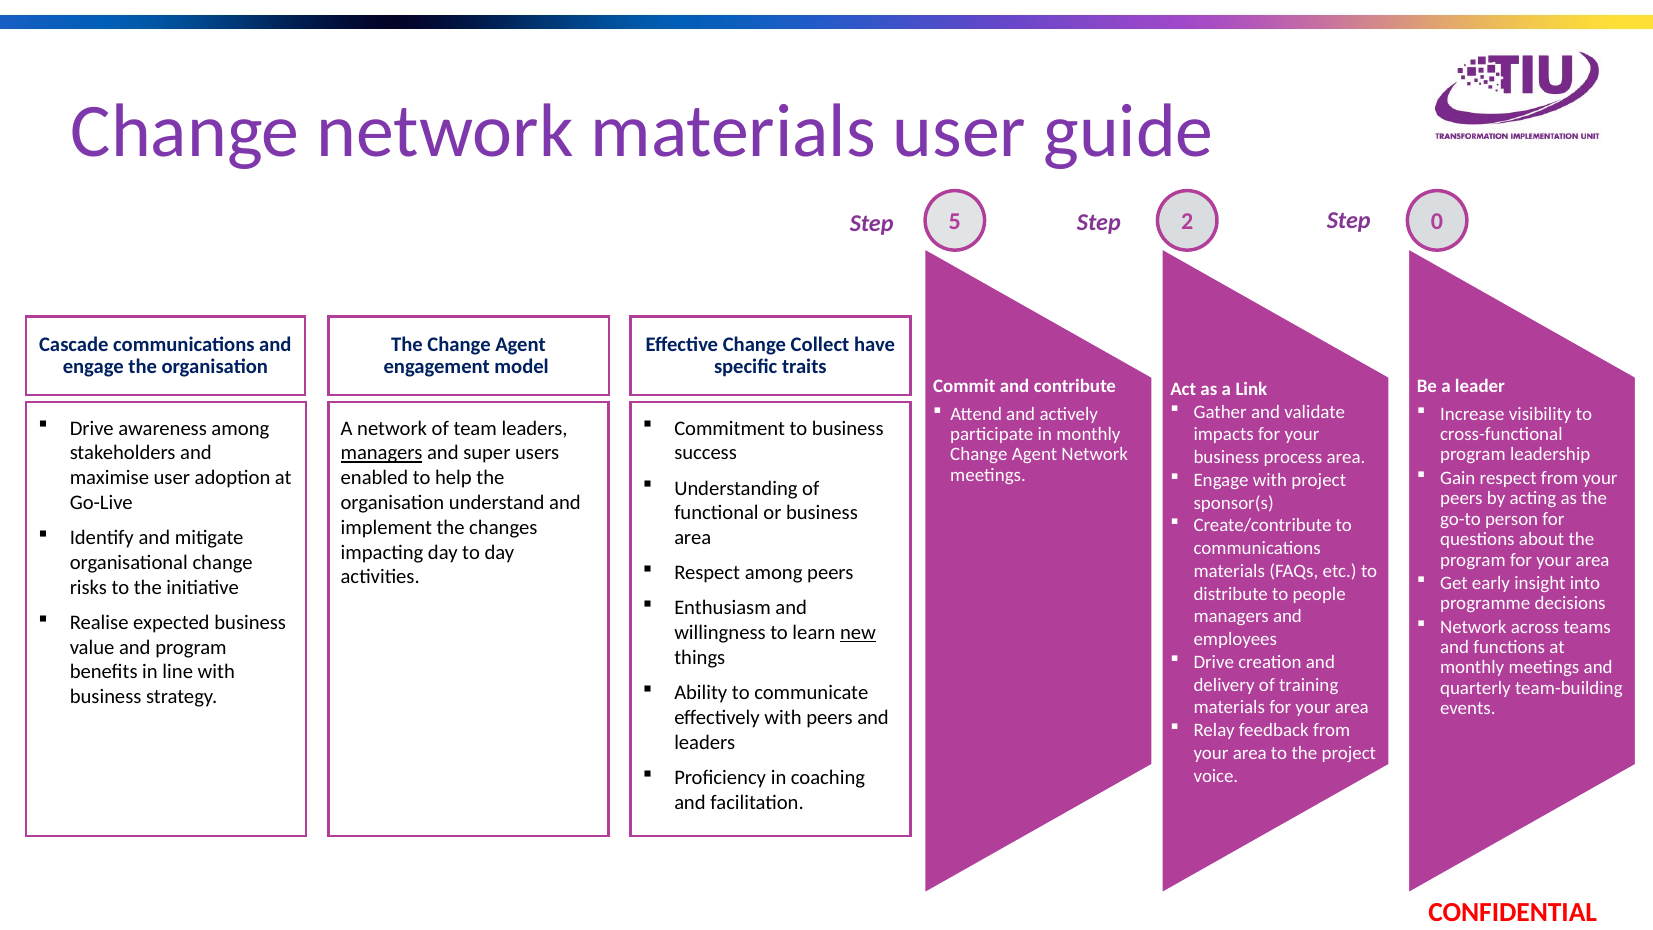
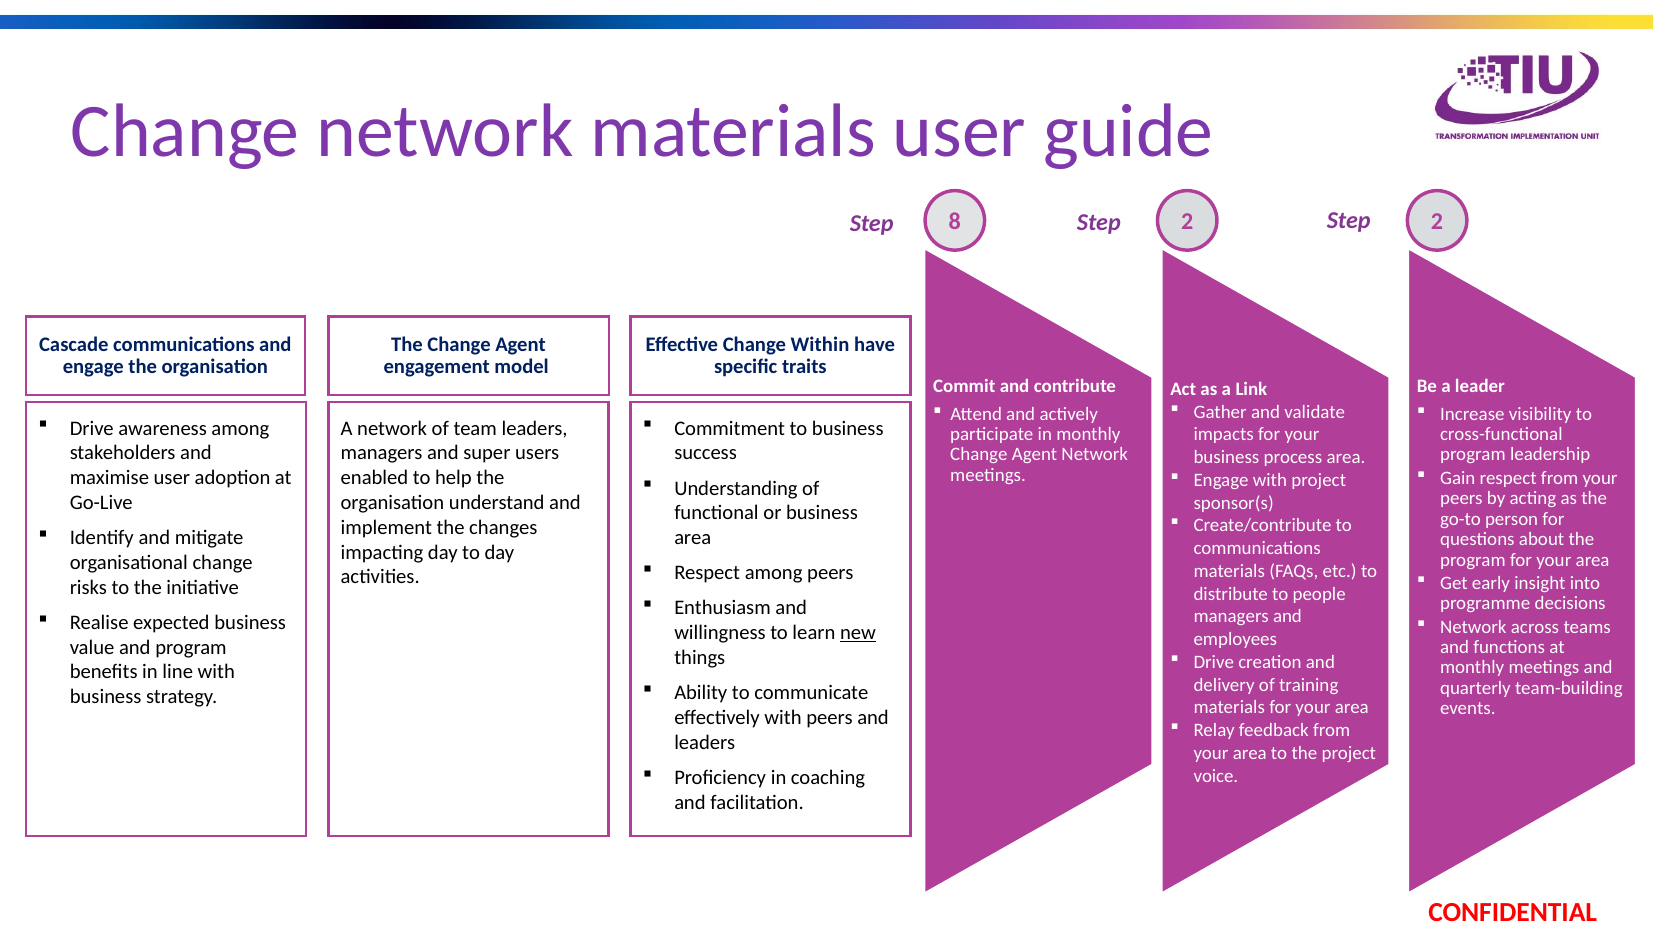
5: 5 -> 8 (955, 222)
2 Step 0: 0 -> 2 (1437, 222)
Collect: Collect -> Within (820, 345)
managers underline: present -> none (382, 453)
